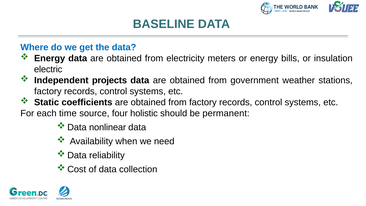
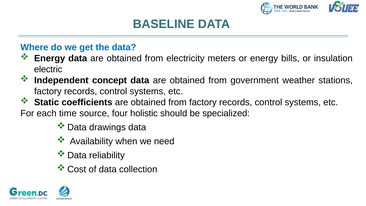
projects: projects -> concept (109, 80)
permanent: permanent -> specialized (226, 113)
nonlinear: nonlinear -> drawings (107, 127)
